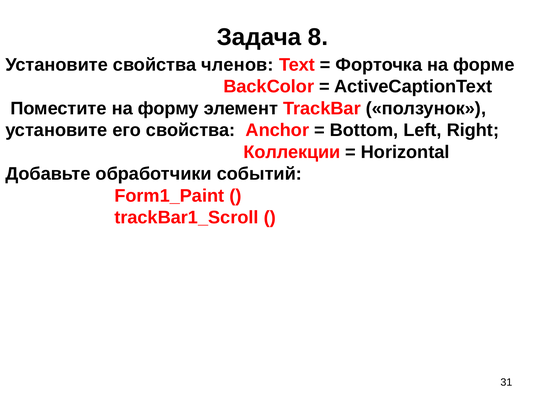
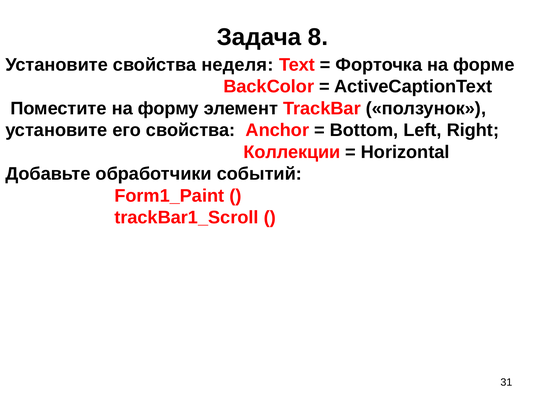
членов: членов -> неделя (237, 65)
